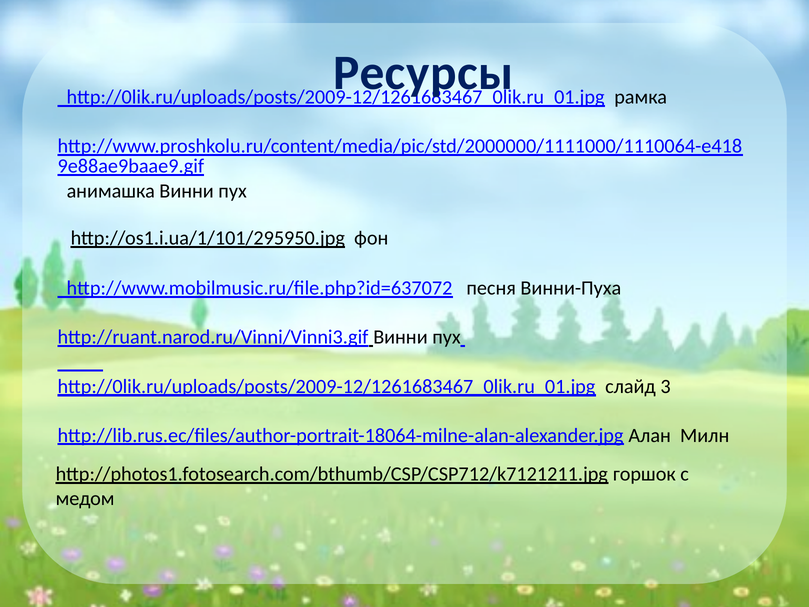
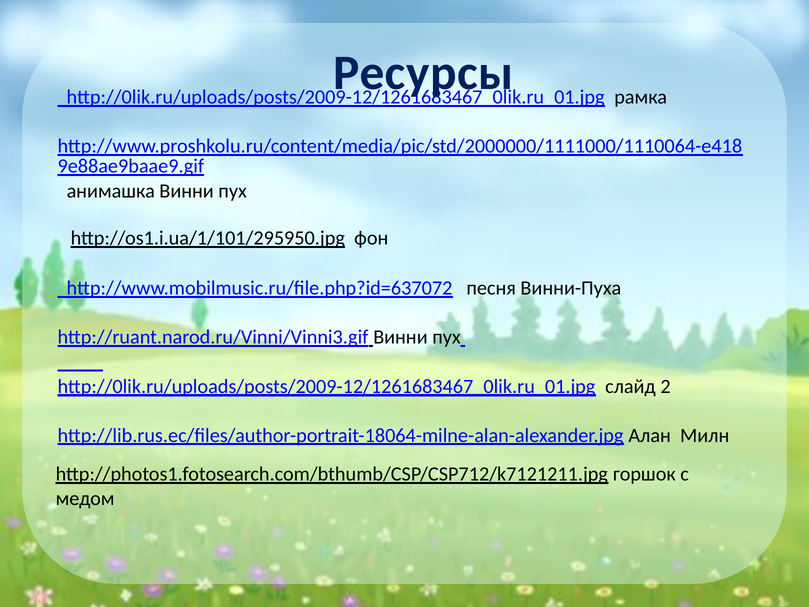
3: 3 -> 2 (666, 386)
